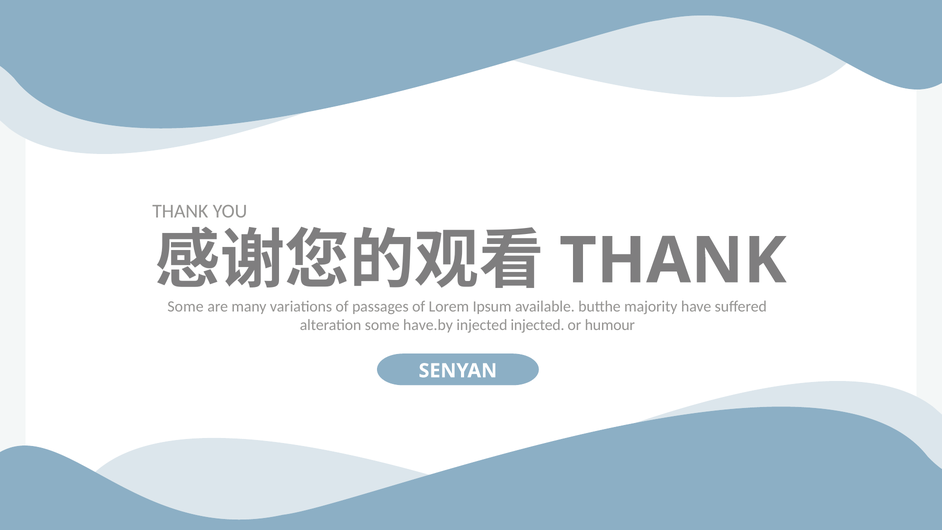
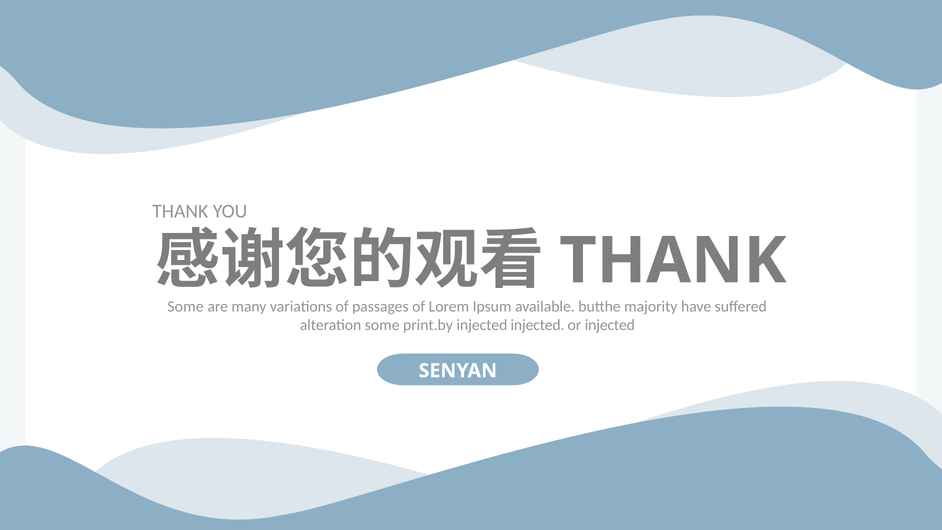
have.by: have.by -> print.by (428, 325)
or humour: humour -> injected (610, 325)
